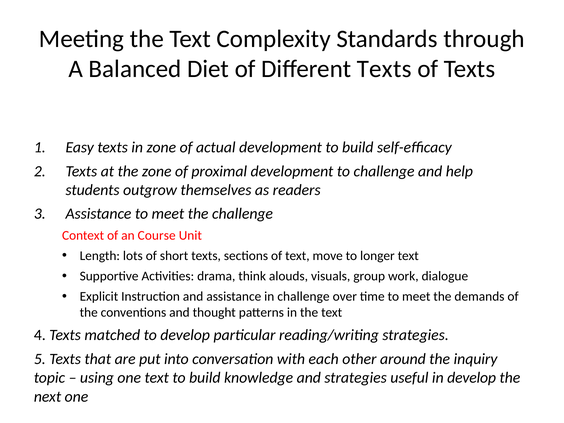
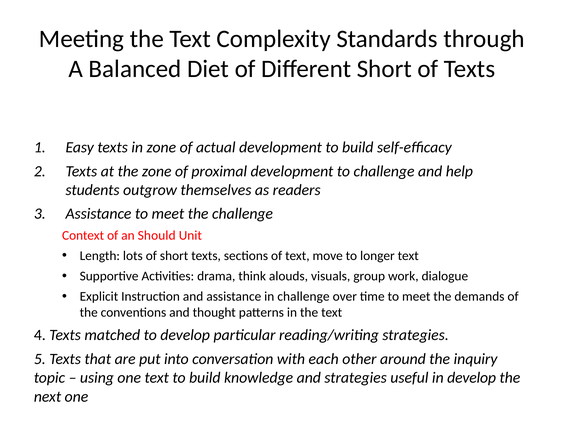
Different Texts: Texts -> Short (384, 69)
Course: Course -> Should (157, 235)
